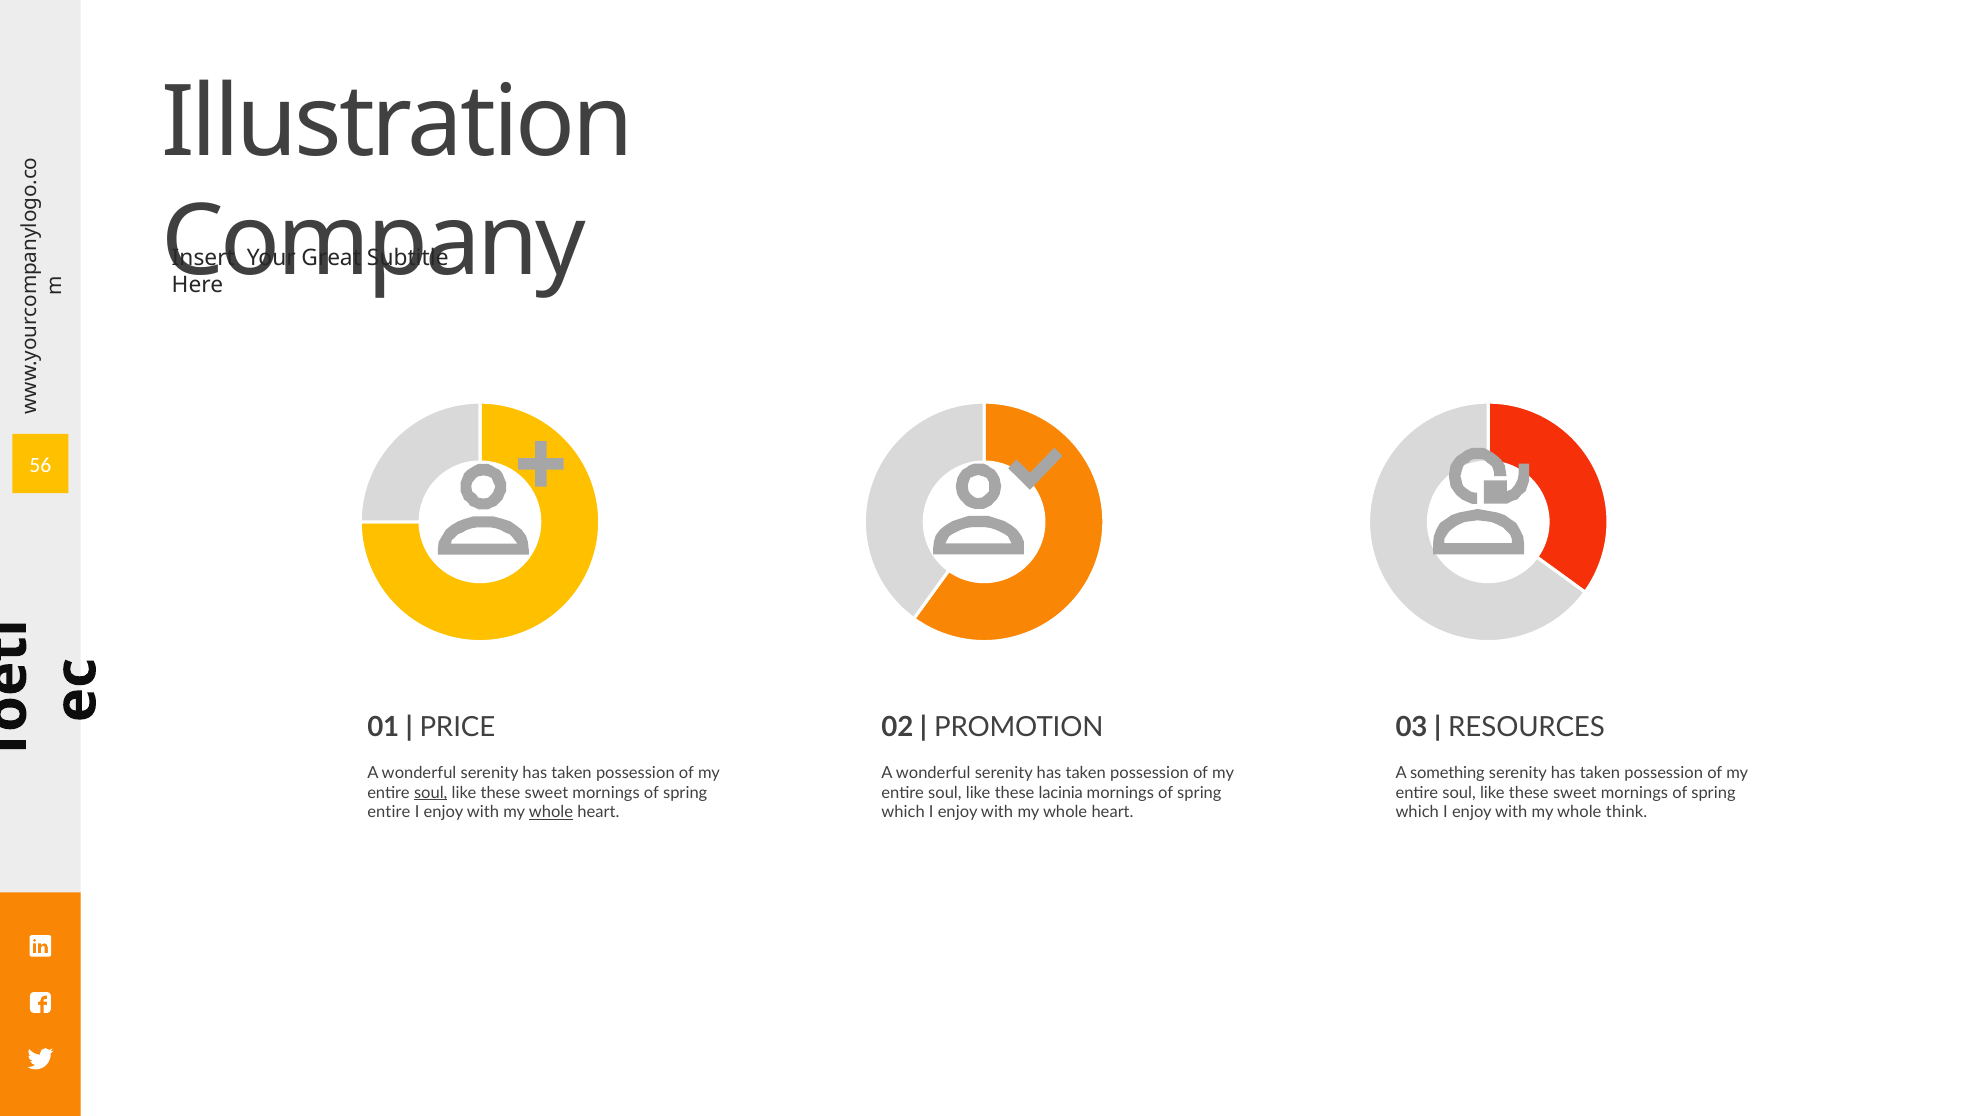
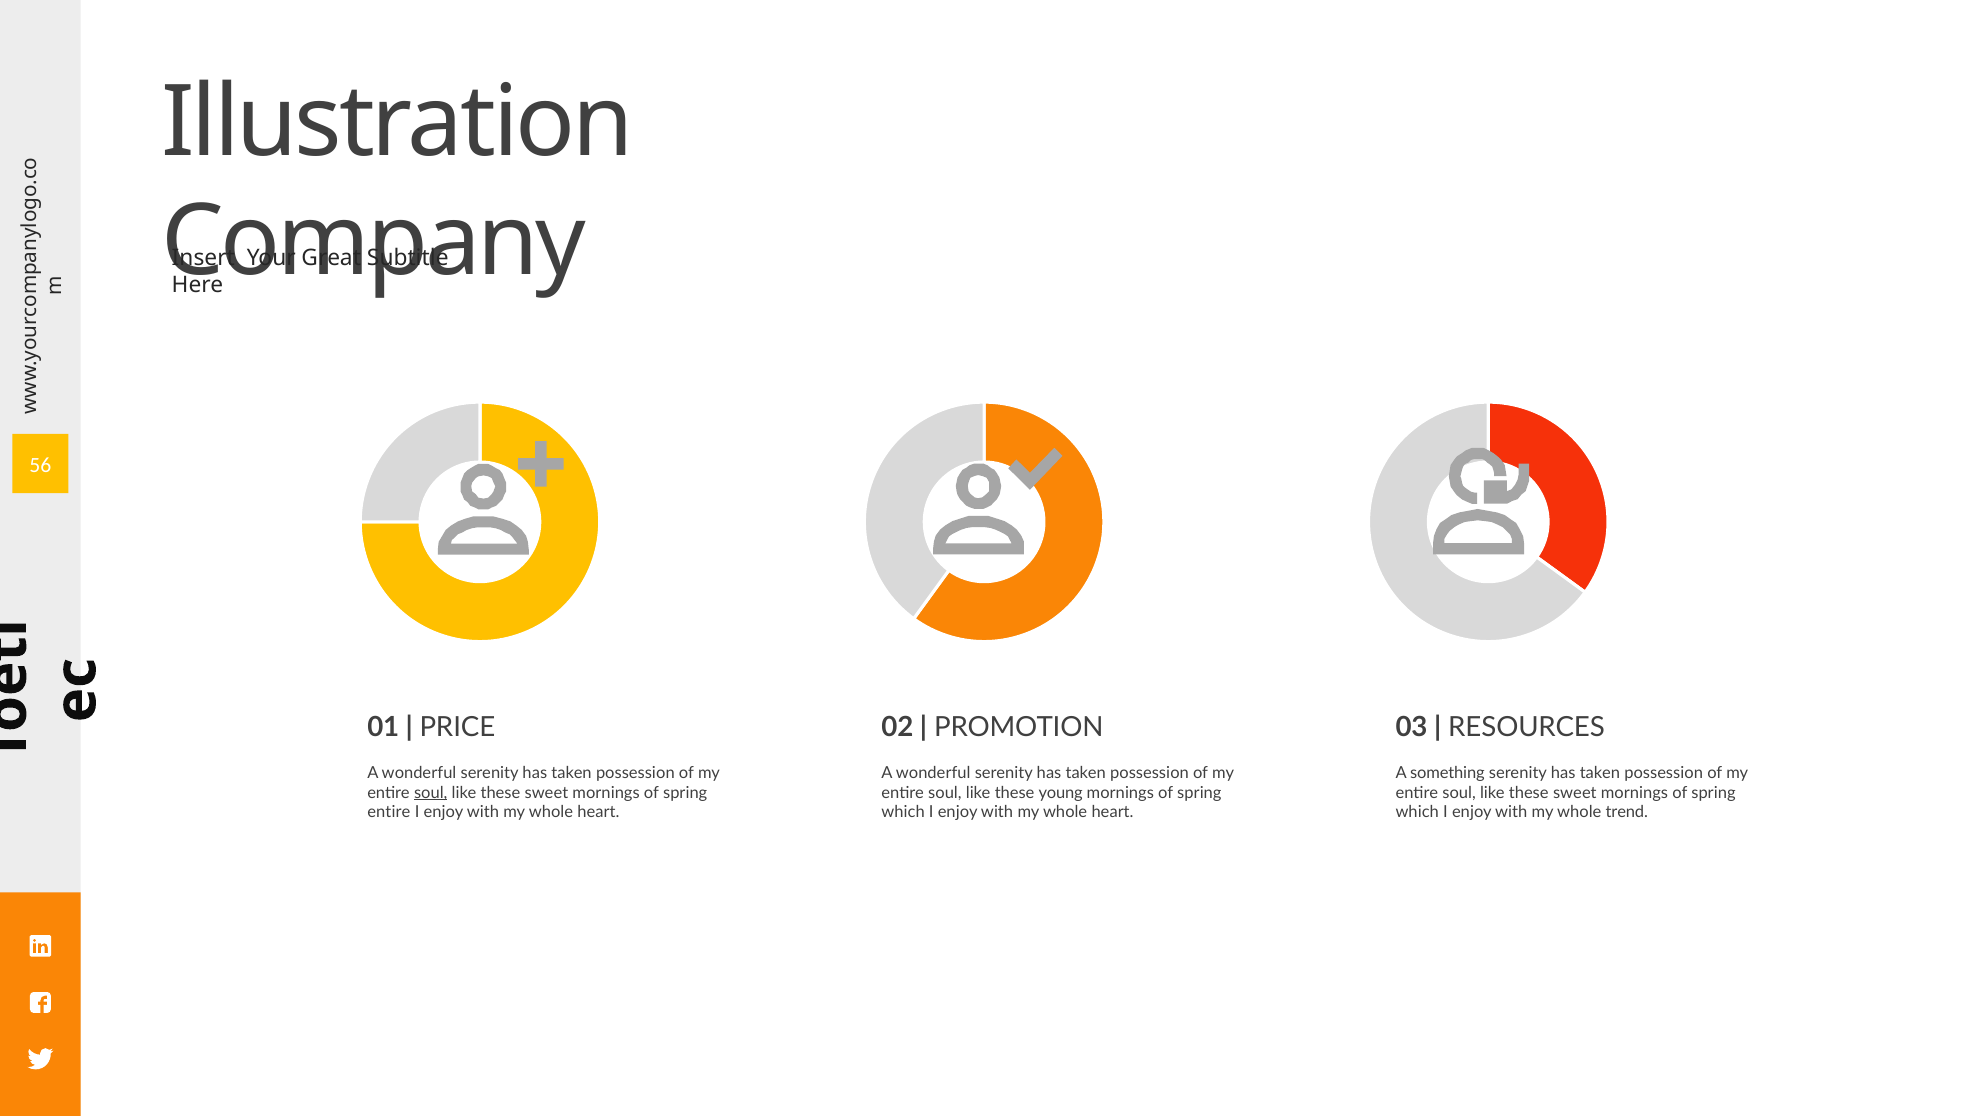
lacinia: lacinia -> young (1061, 793)
whole underline: present -> none (551, 813)
think: think -> trend (1627, 813)
